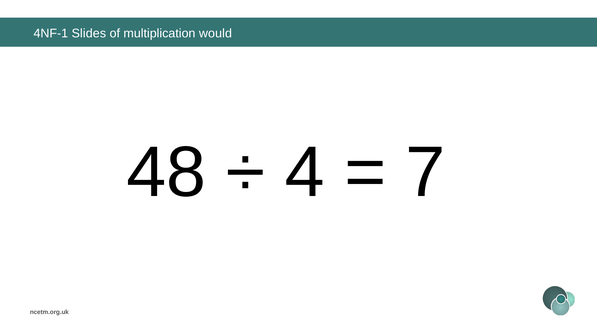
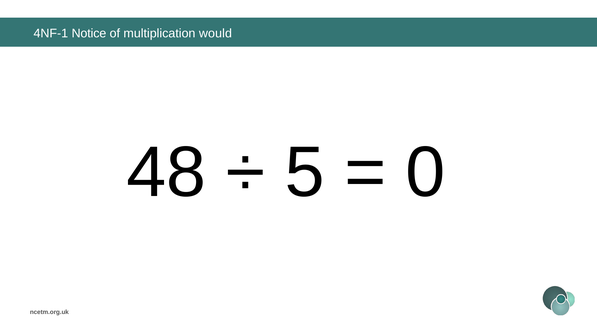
Slides: Slides -> Notice (89, 33)
4: 4 -> 5 (305, 172)
7: 7 -> 0 (426, 172)
